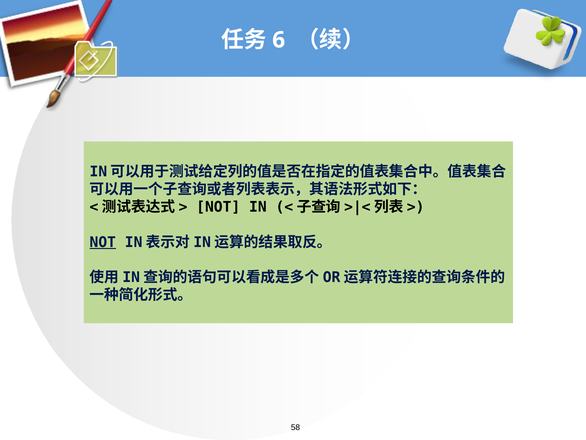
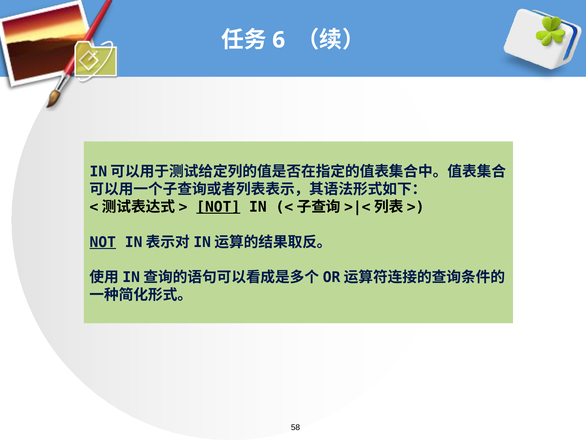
NOT underline: none -> present (218, 207)
